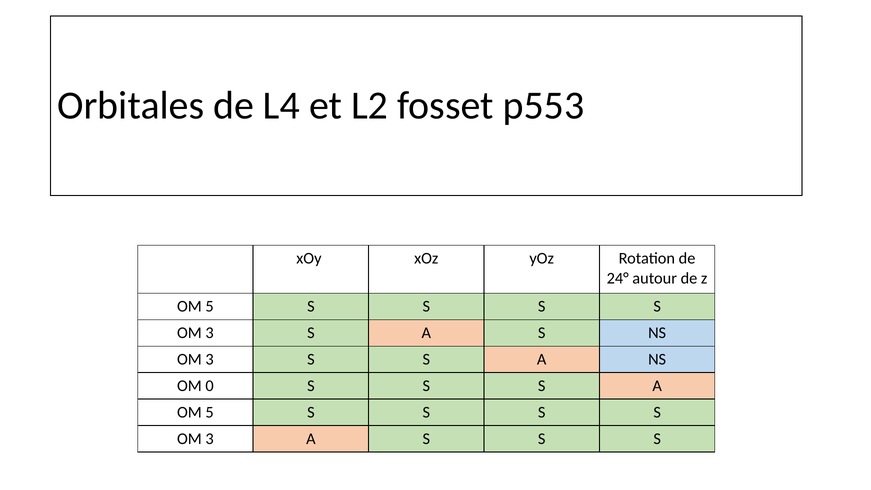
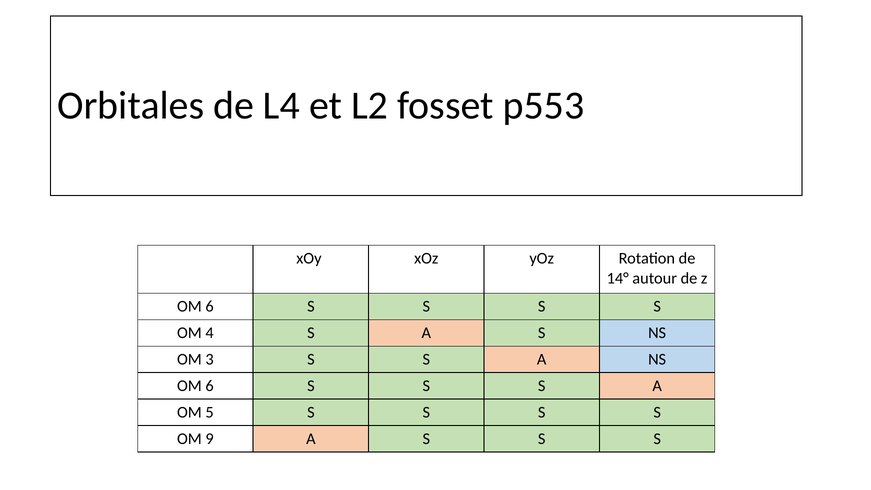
24°: 24° -> 14° (618, 278)
5: 5 -> 6 (210, 307)
3: 3 -> 4 (210, 333)
0: 0 -> 6 (210, 386)
3: 3 -> 9 (210, 439)
